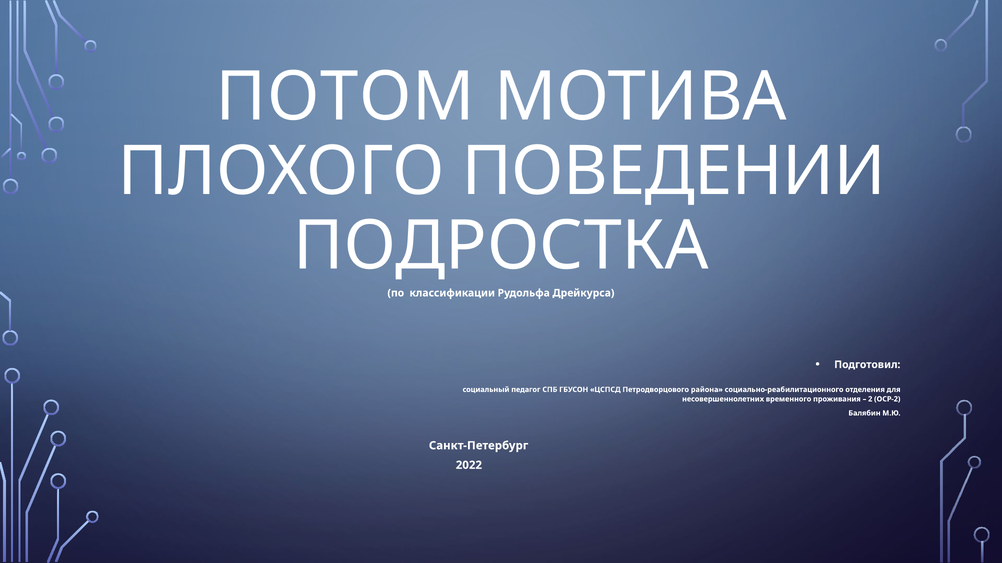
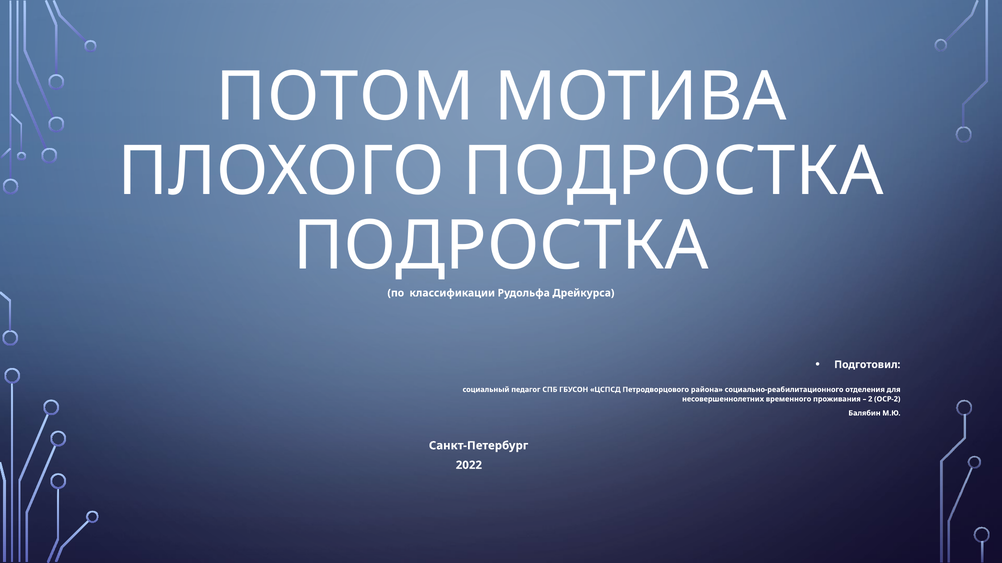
ПЛОХОГО ПОВЕДЕНИИ: ПОВЕДЕНИИ -> ПОДРОСТКА (673, 172)
